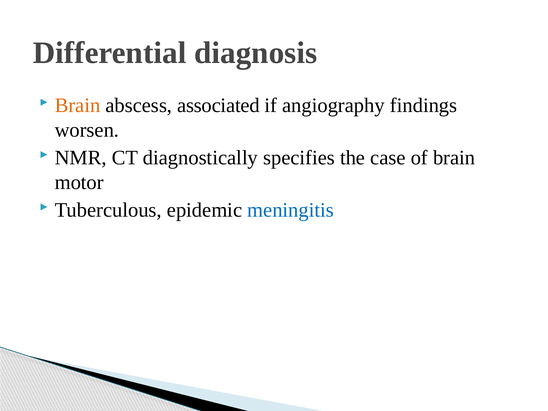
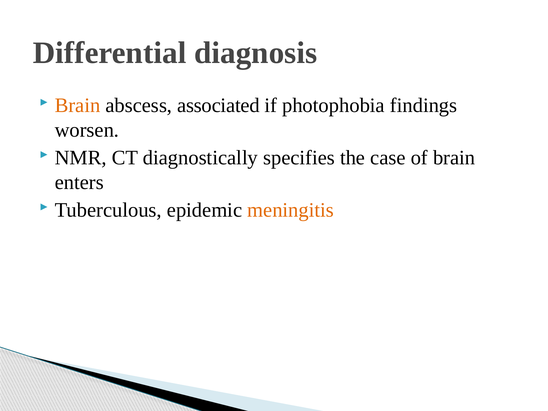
angiography: angiography -> photophobia (333, 105)
motor: motor -> enters (79, 182)
meningitis colour: blue -> orange (291, 210)
